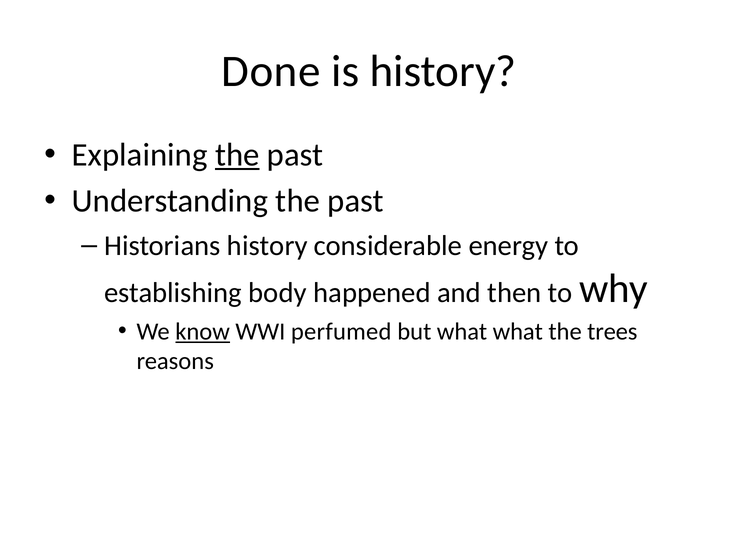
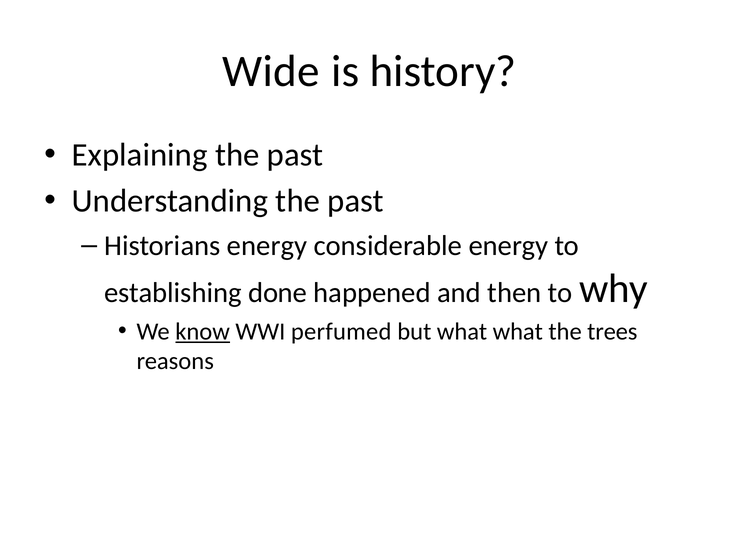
Done: Done -> Wide (271, 71)
the underline: present -> none (237, 155)
Historians history: history -> energy (267, 246)
body: body -> done (278, 292)
